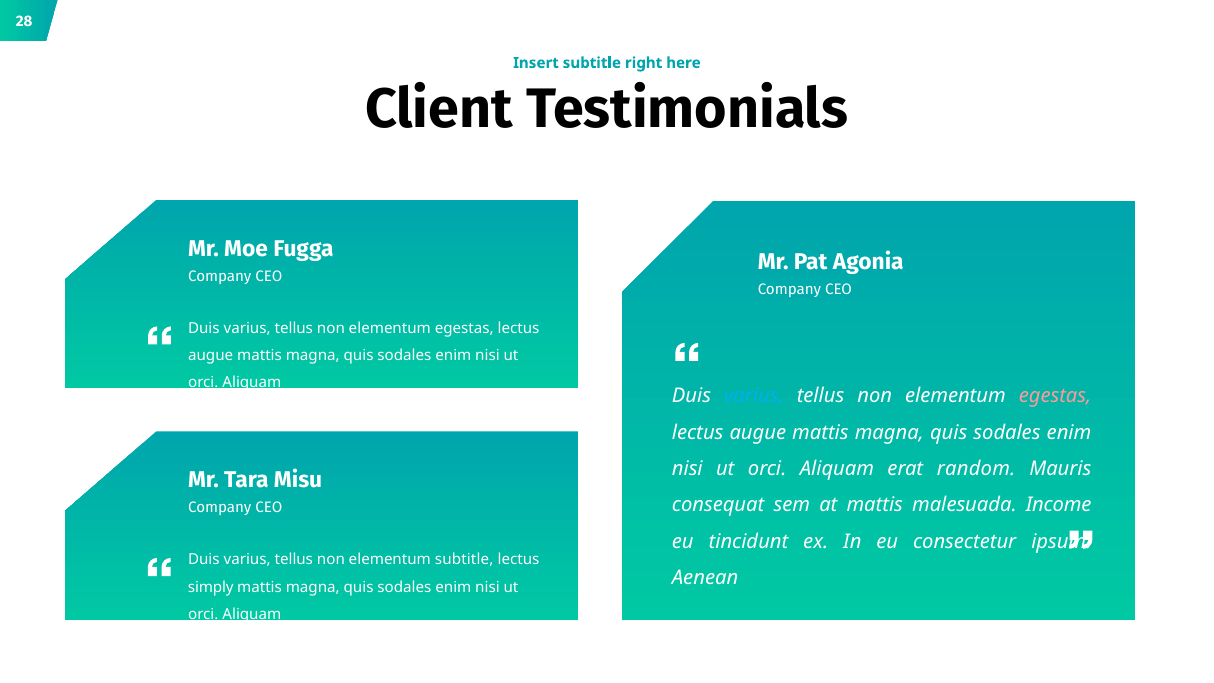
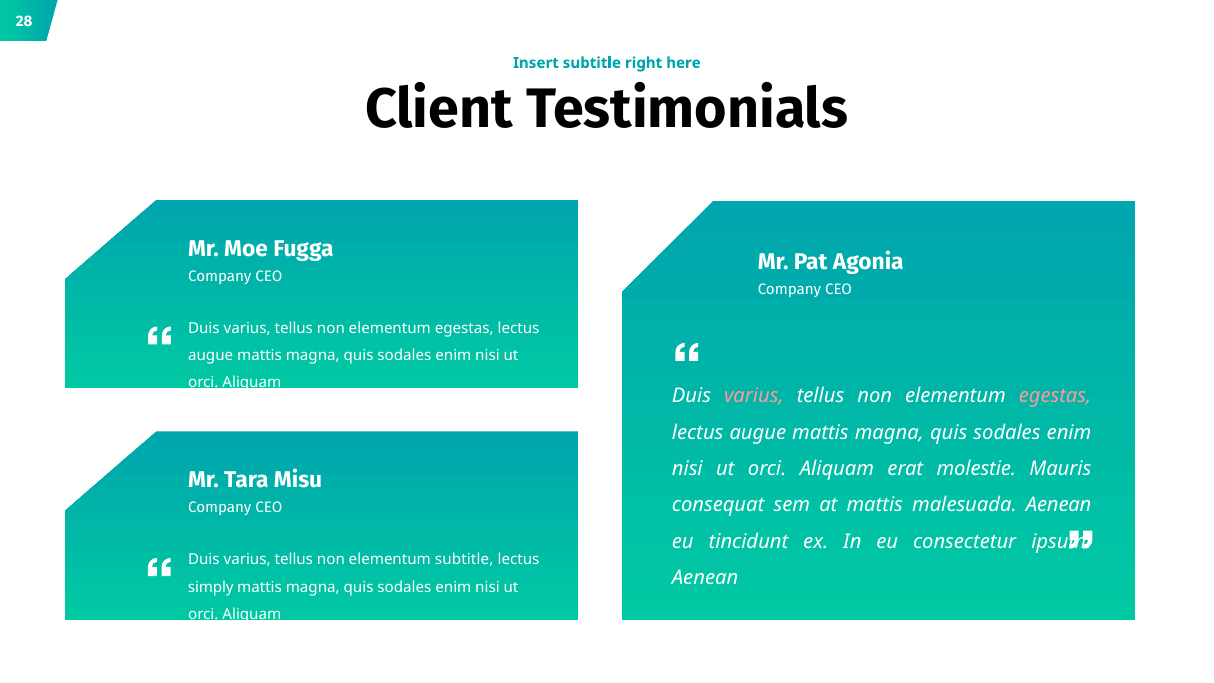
varius colour: light blue -> pink (754, 396)
random: random -> molestie (976, 469)
malesuada Income: Income -> Aenean (1059, 505)
